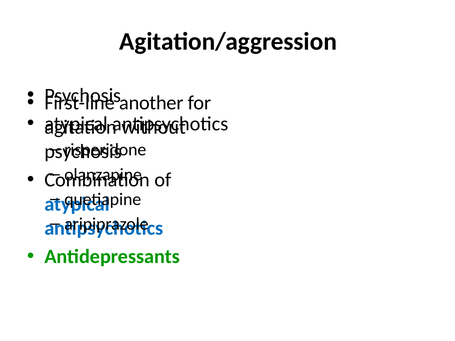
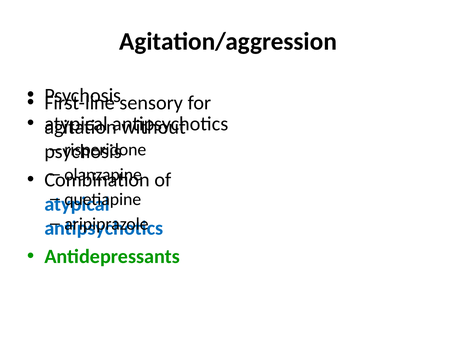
another: another -> sensory (151, 103)
